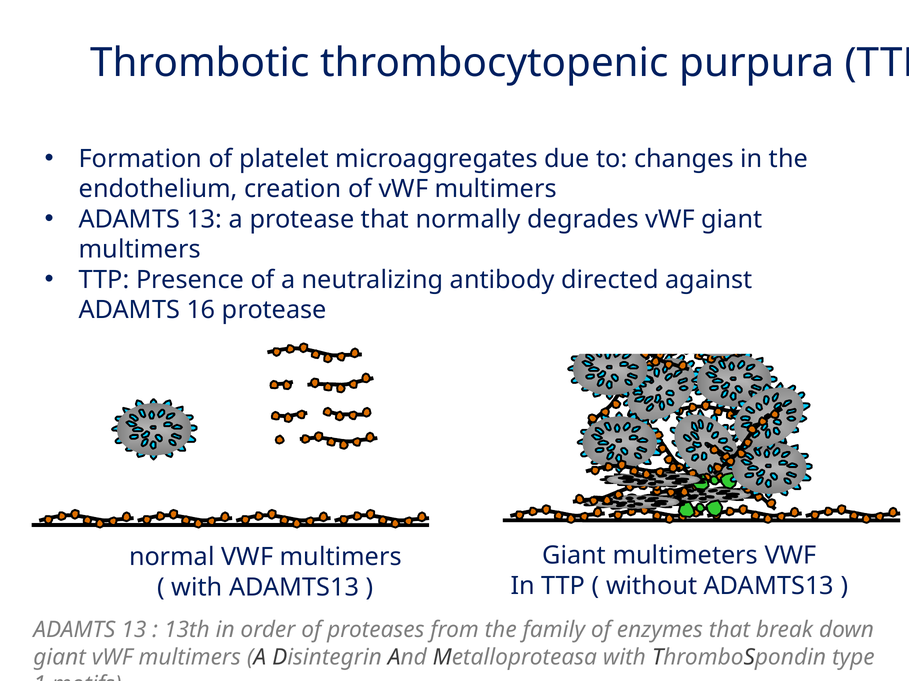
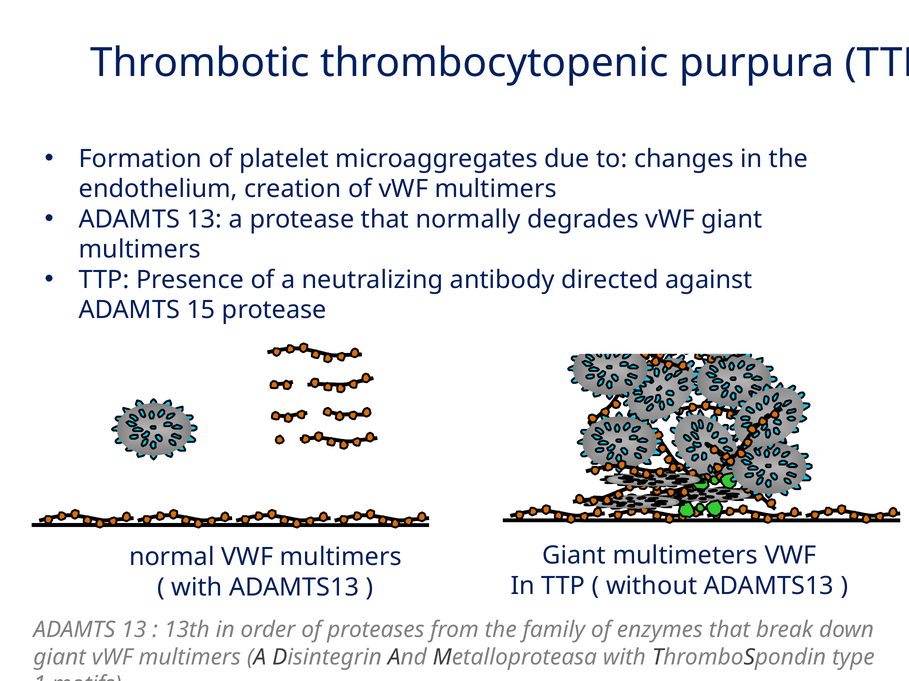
16: 16 -> 15 (201, 310)
